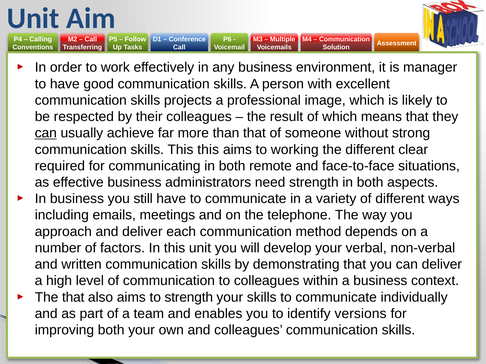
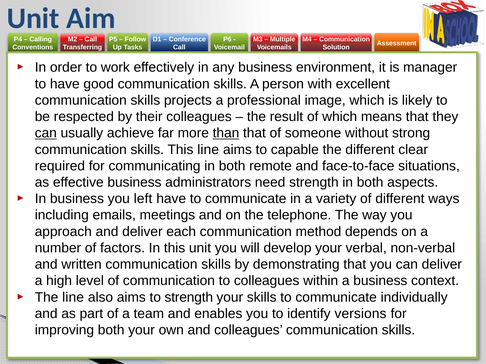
than underline: none -> present (226, 133)
This this: this -> line (208, 150)
working: working -> capable (295, 150)
still: still -> left (143, 199)
The that: that -> line (73, 298)
